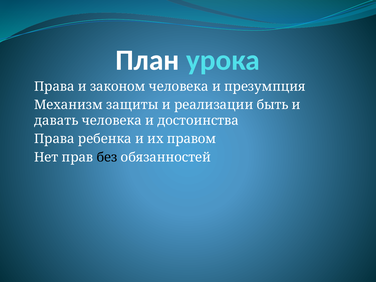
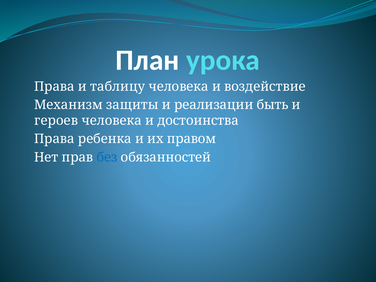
законом: законом -> таблицу (118, 86)
презумпция: презумпция -> воздействие (265, 86)
давать: давать -> героев (56, 120)
без colour: black -> blue (107, 157)
